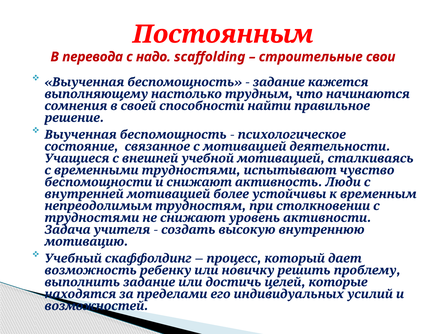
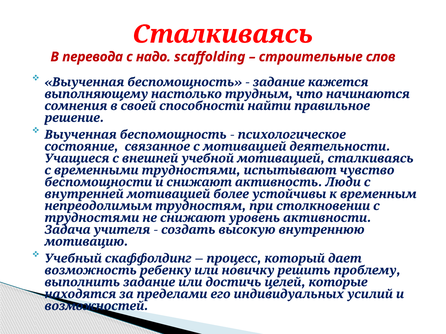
Постоянным: Постоянным -> Сталкиваясь (223, 34)
свои: свои -> слов (381, 57)
